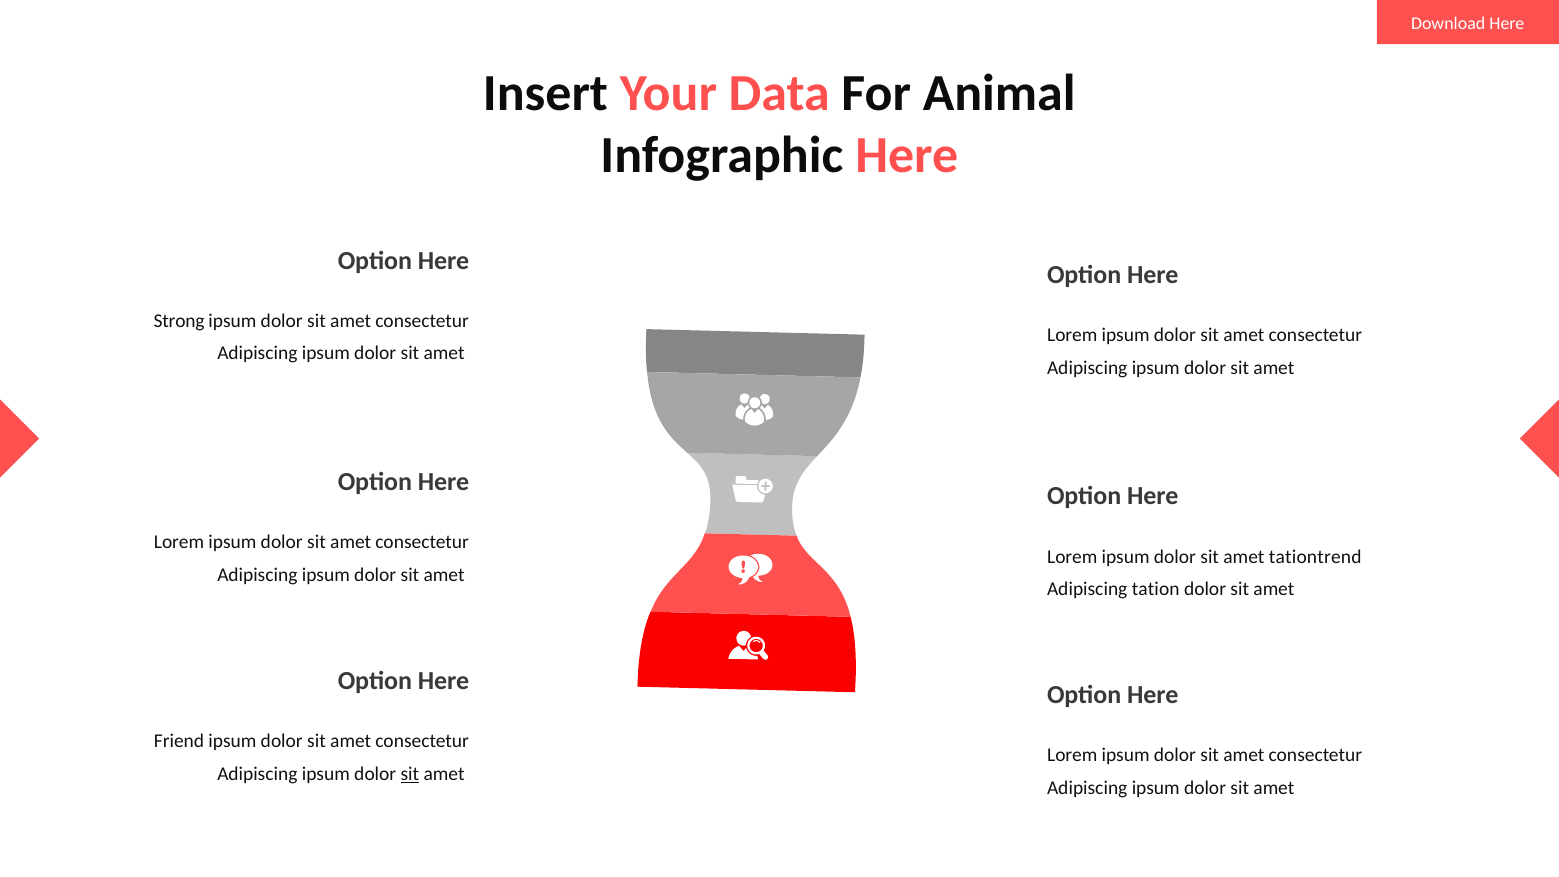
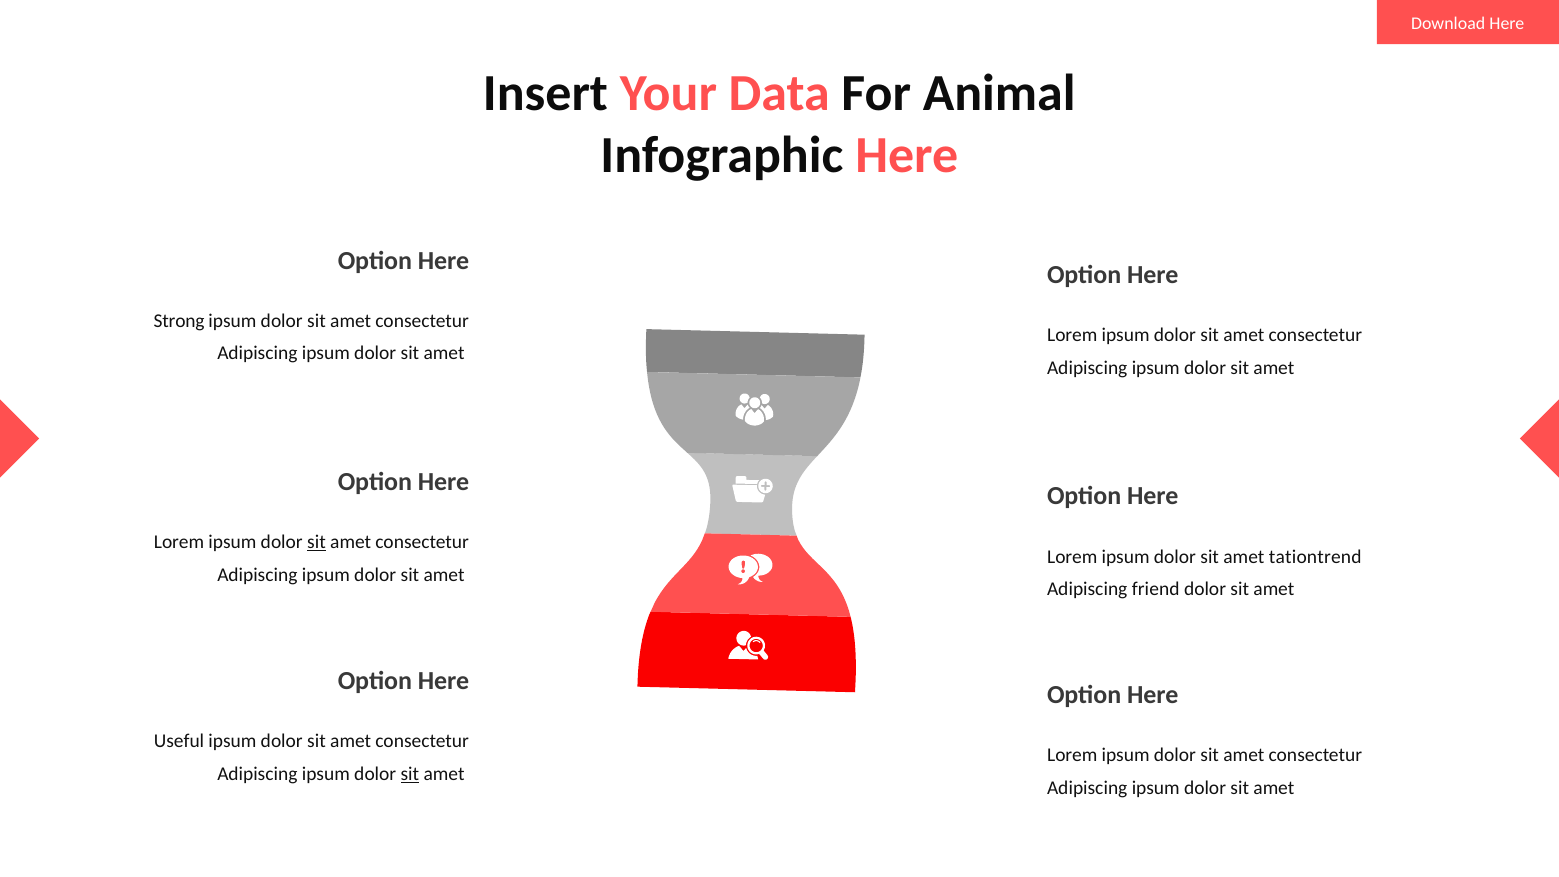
sit underline: none -> present (316, 542)
tation: tation -> friend (1156, 589)
Friend: Friend -> Useful (179, 741)
